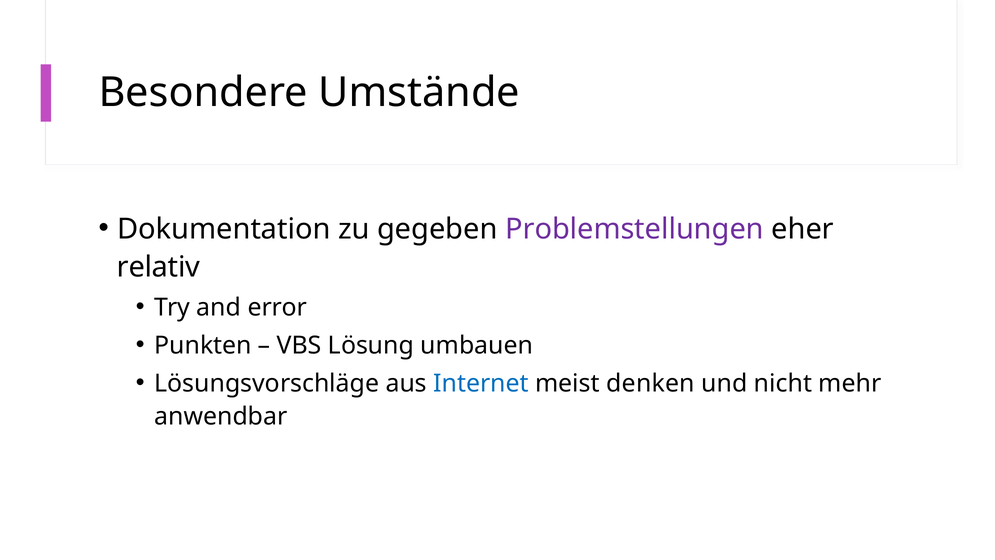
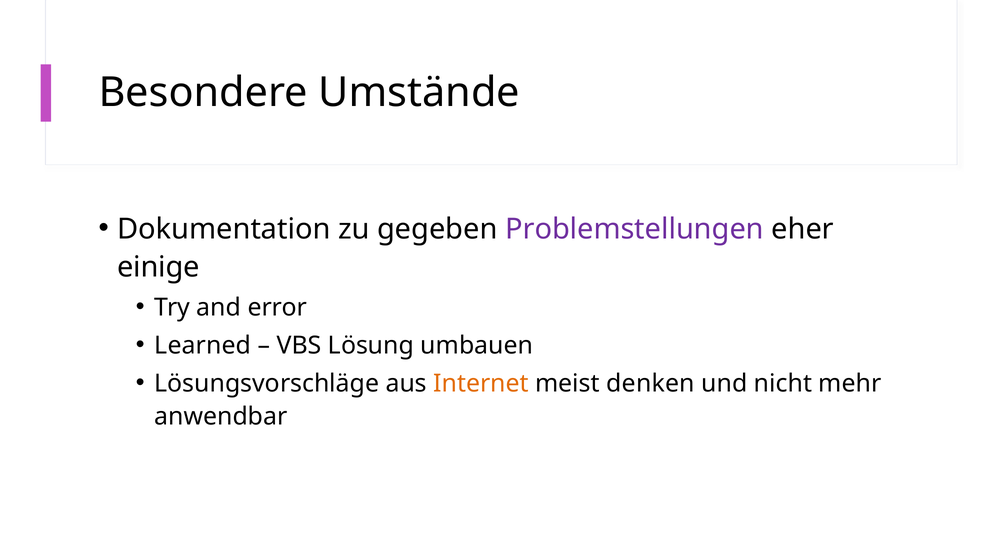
relativ: relativ -> einige (158, 267)
Punkten: Punkten -> Learned (203, 345)
Internet colour: blue -> orange (481, 383)
